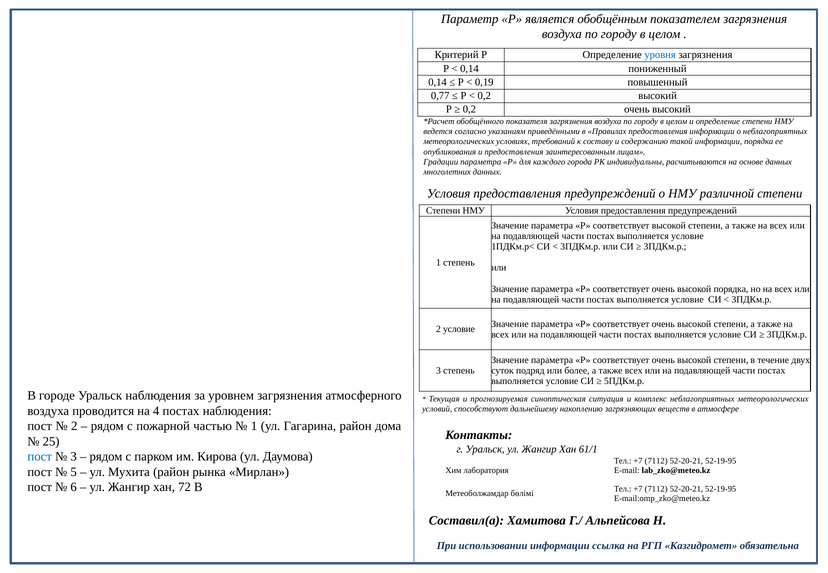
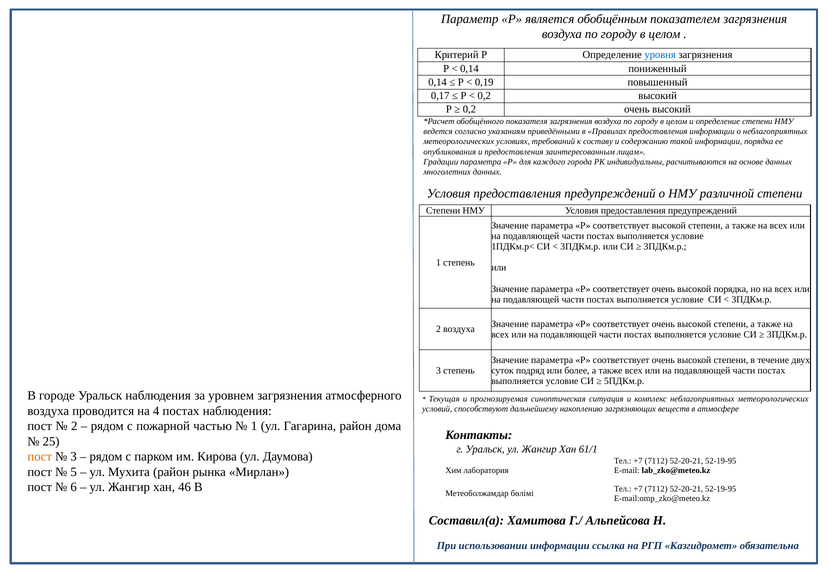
0,77: 0,77 -> 0,17 (440, 96)
2 условие: условие -> воздуха (459, 329)
пост colour: blue -> orange (40, 457)
72: 72 -> 46 (185, 487)
